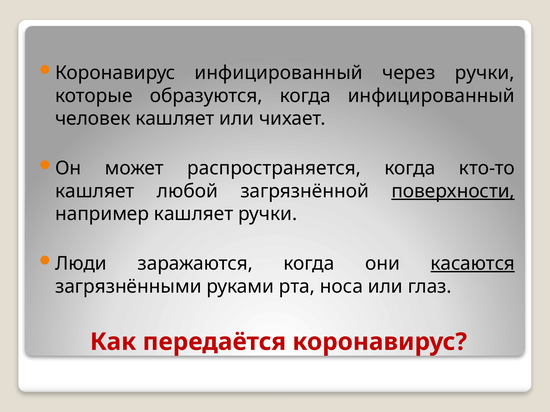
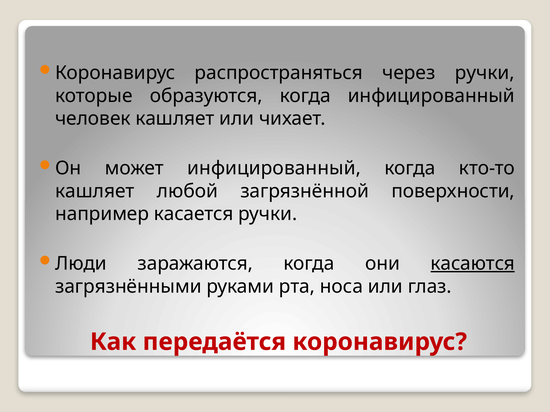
Коронавирус инфицированный: инфицированный -> распространяться (279, 73)
может распространяется: распространяется -> инфицированный (274, 168)
поверхности underline: present -> none (453, 191)
например кашляет: кашляет -> касается (194, 214)
